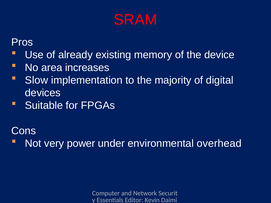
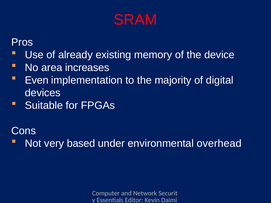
Slow: Slow -> Even (37, 80)
power: power -> based (81, 144)
